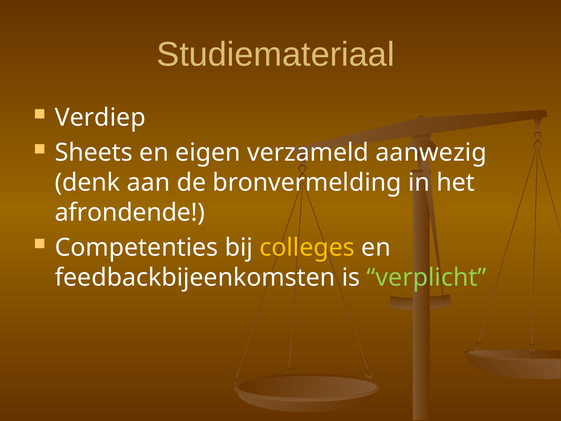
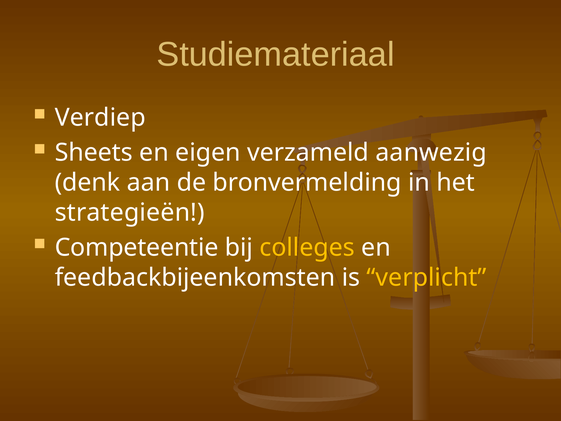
afrondende: afrondende -> strategieën (130, 212)
Competenties: Competenties -> Competeentie (137, 247)
verplicht colour: light green -> yellow (427, 277)
